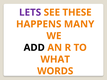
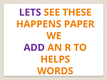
MANY: MANY -> PAPER (79, 24)
ADD colour: black -> purple (34, 48)
WHAT: WHAT -> HELPS (55, 60)
